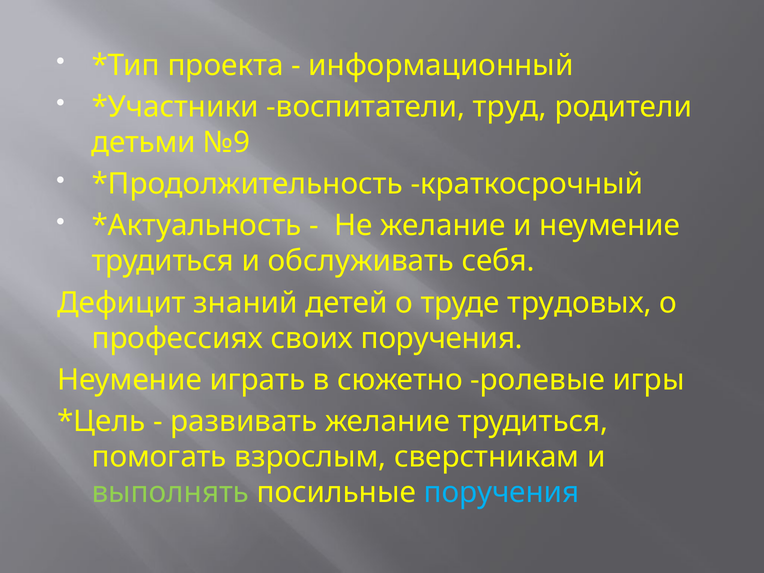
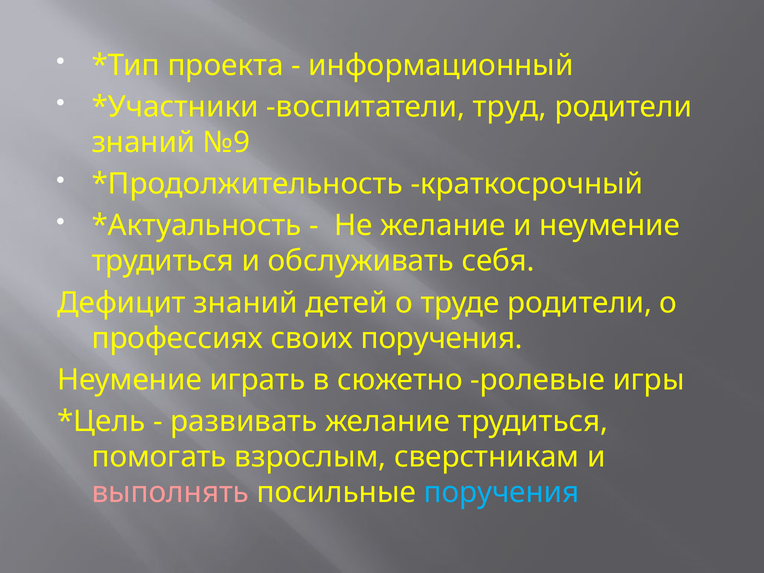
детьми: детьми -> знаний (143, 143)
труде трудовых: трудовых -> родители (580, 303)
выполнять colour: light green -> pink (170, 493)
